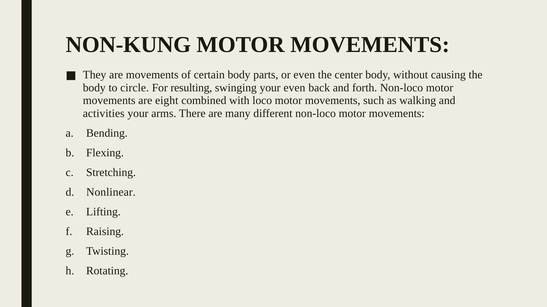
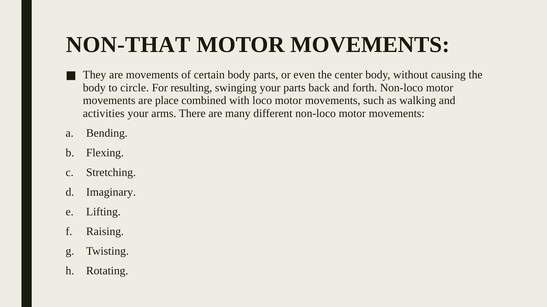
NON-KUNG: NON-KUNG -> NON-THAT (128, 45)
your even: even -> parts (294, 88)
eight: eight -> place (167, 101)
Nonlinear: Nonlinear -> Imaginary (111, 192)
